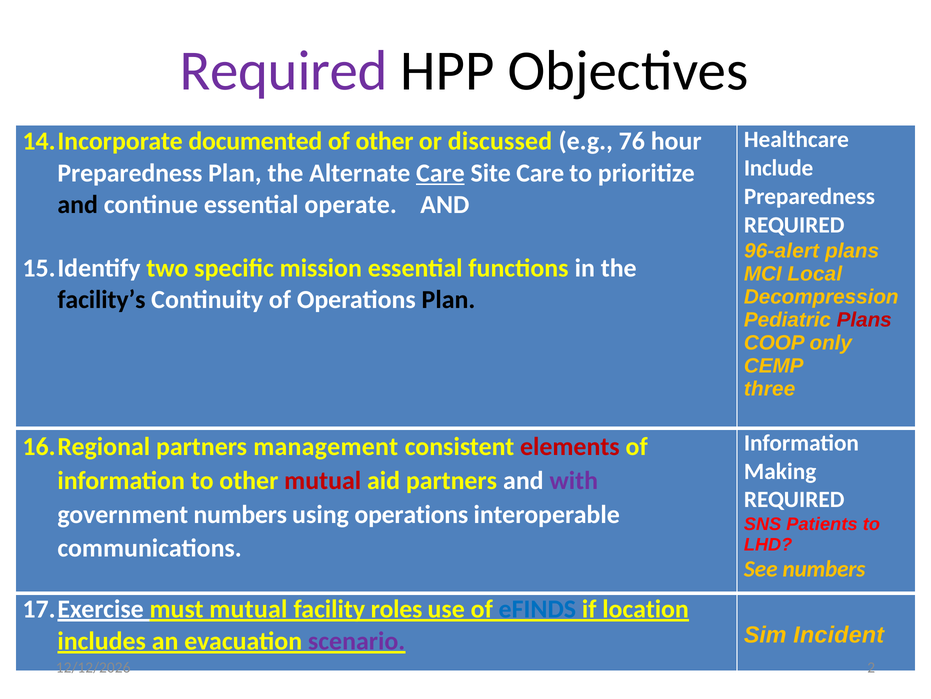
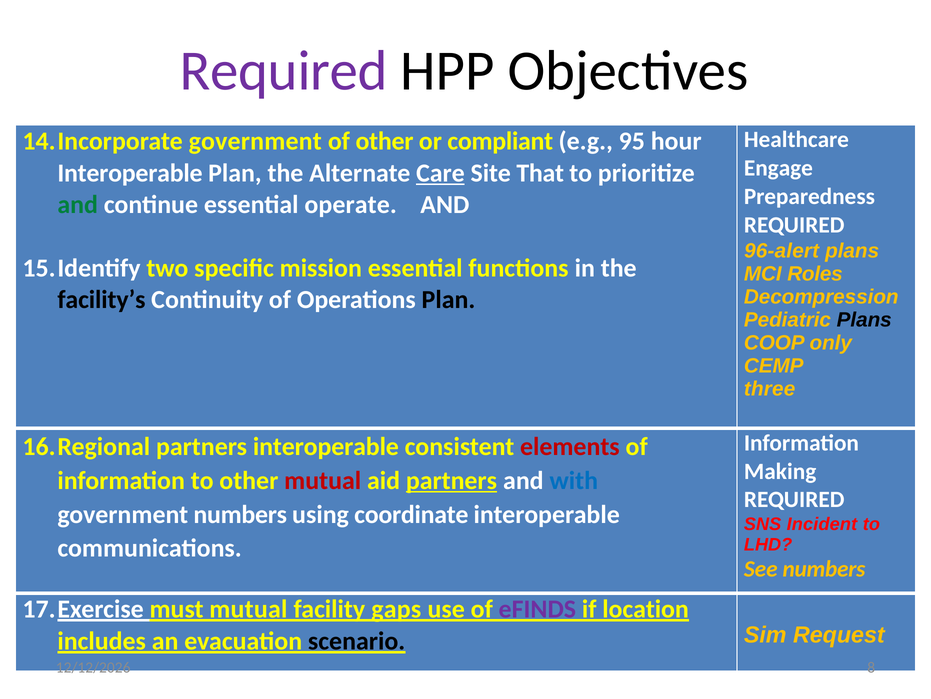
documented: documented -> government (255, 141)
discussed: discussed -> compliant (500, 141)
76: 76 -> 95 (632, 141)
Include: Include -> Engage (778, 168)
Preparedness: Preparedness -> Interoperable (130, 173)
Site Care: Care -> That (540, 173)
and colour: black -> green (78, 204)
Local: Local -> Roles (815, 273)
Plans colour: red -> black (864, 319)
partners management: management -> interoperable (326, 446)
partners underline: none -> present (451, 480)
with colour: purple -> blue (574, 480)
using operations: operations -> coordinate (411, 514)
Patients: Patients -> Incident (822, 524)
roles: roles -> gaps (396, 609)
eFINDS colour: blue -> purple (537, 609)
scenario colour: purple -> black (357, 640)
Incident: Incident -> Request (839, 634)
2: 2 -> 8 (871, 667)
